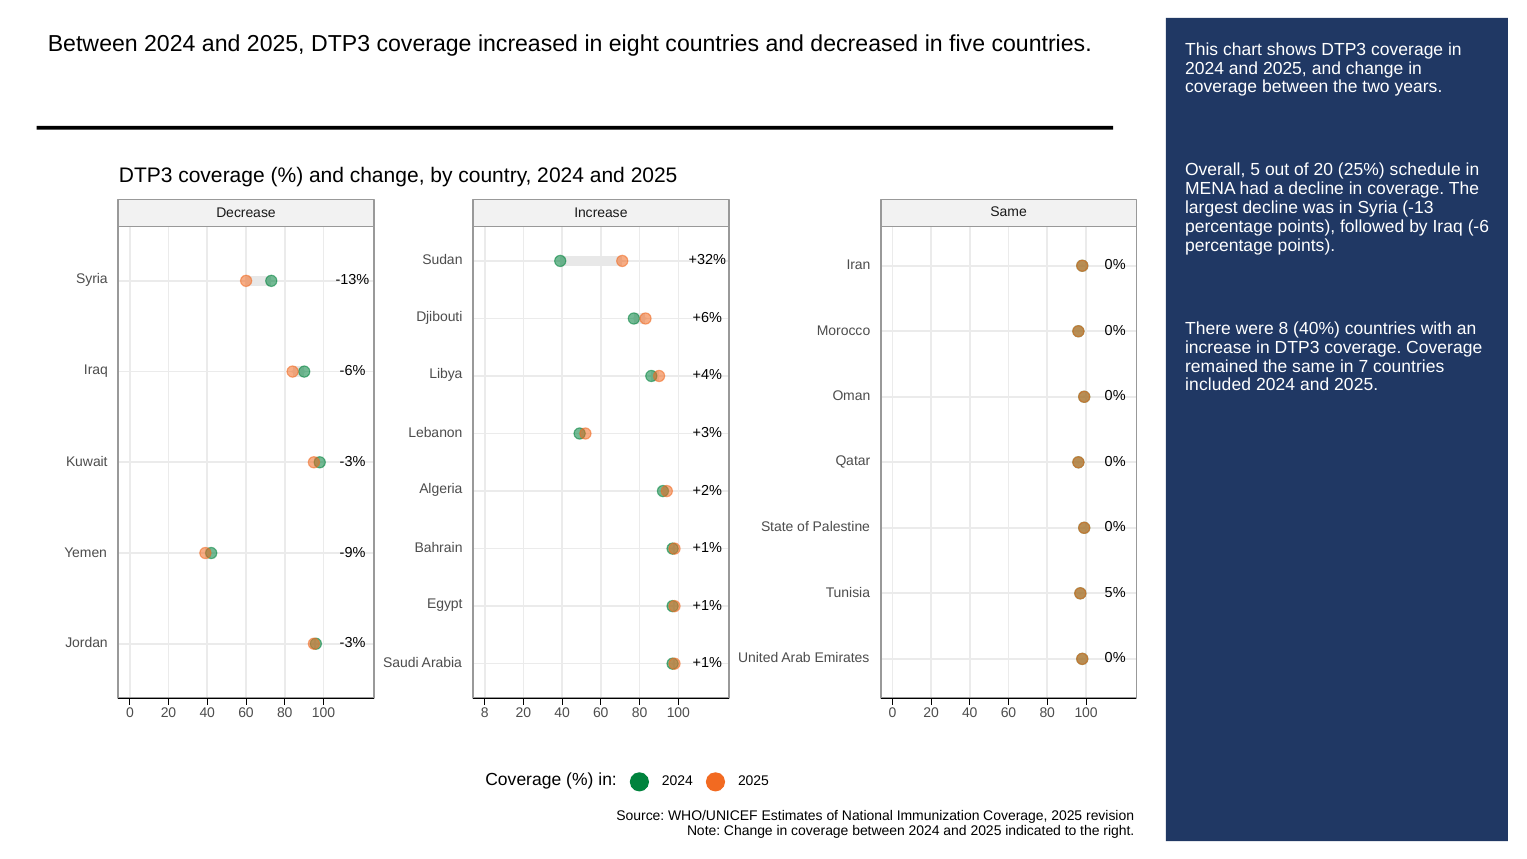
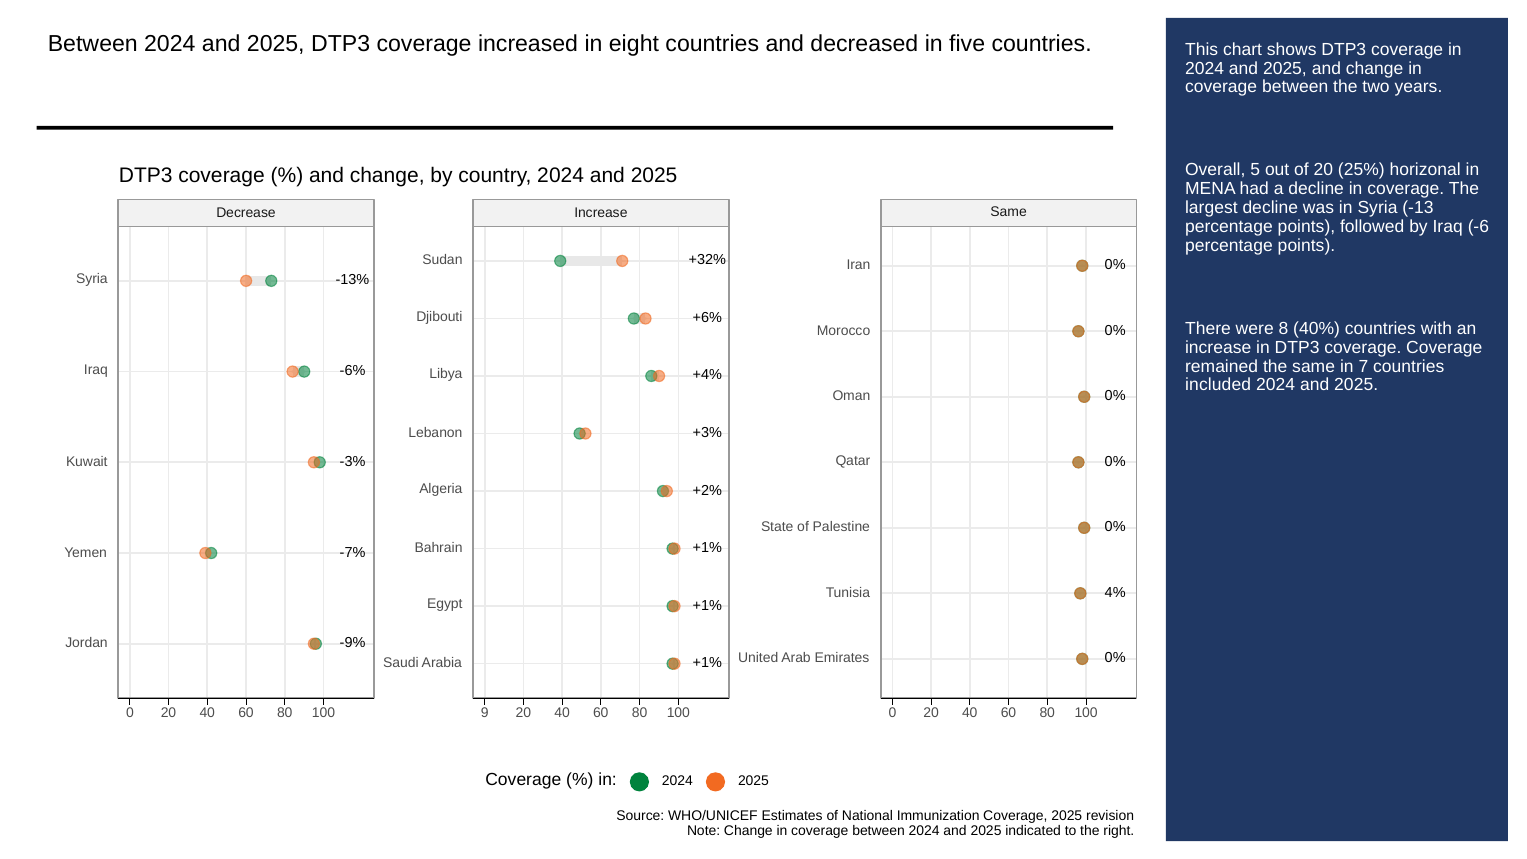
schedule: schedule -> horizonal (1425, 170)
-9%: -9% -> -7% (353, 552)
5%: 5% -> 4% (1115, 593)
-3%: -3% -> -9% (353, 643)
100 8: 8 -> 9 (485, 713)
